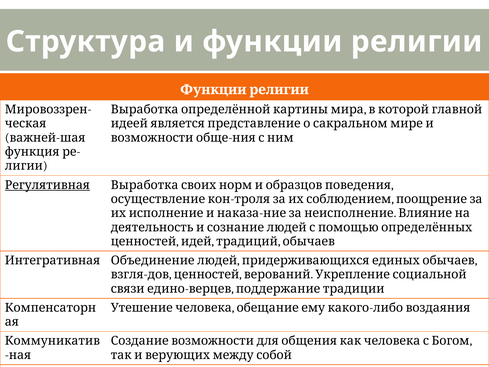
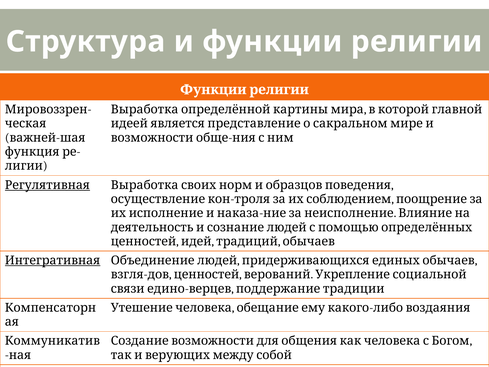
Интегративная underline: none -> present (53, 260)
